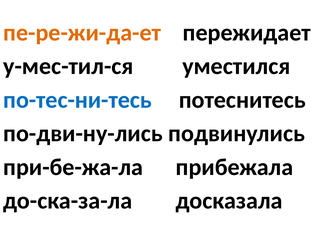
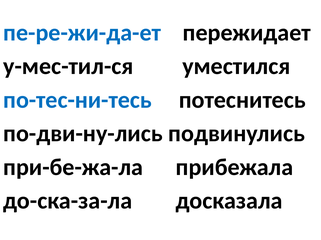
пе-ре-жи-да-ет colour: orange -> blue (82, 33)
